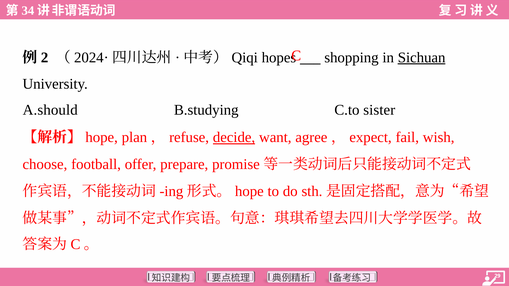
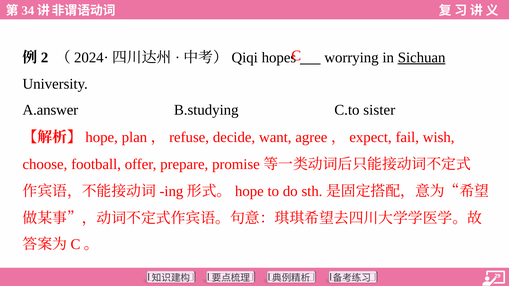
shopping: shopping -> worrying (351, 58)
A.should: A.should -> A.answer (50, 110)
decide underline: present -> none (234, 138)
